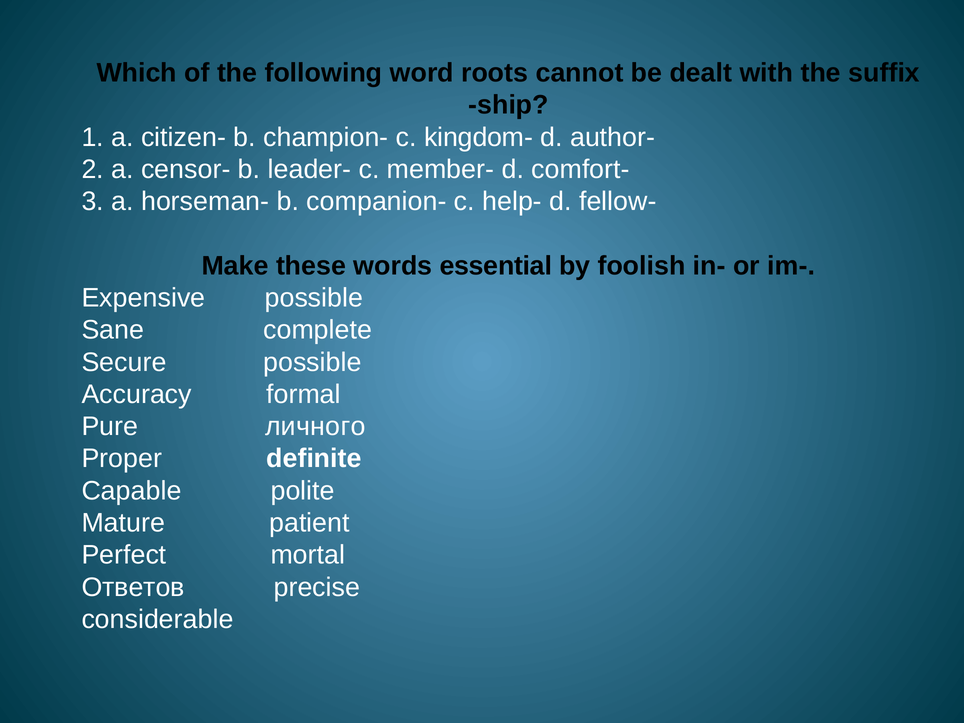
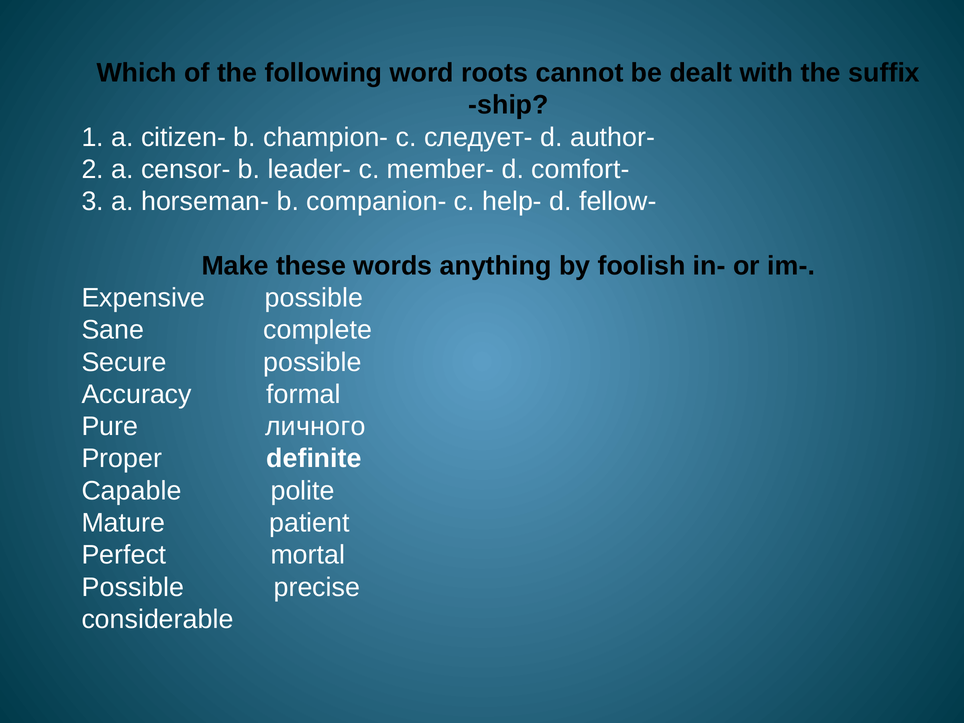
kingdom-: kingdom- -> следует- (478, 137)
essential: essential -> anything (496, 266)
Ответов: Ответов -> Possible (133, 587)
